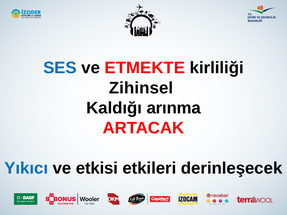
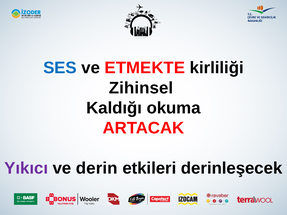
arınma: arınma -> okuma (174, 108)
Yıkıcı colour: blue -> purple (26, 168)
etkisi: etkisi -> derin (97, 168)
